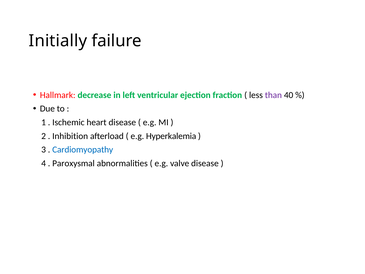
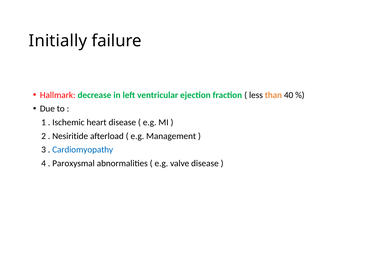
than colour: purple -> orange (273, 95)
Inhibition: Inhibition -> Nesiritide (70, 136)
Hyperkalemia: Hyperkalemia -> Management (171, 136)
